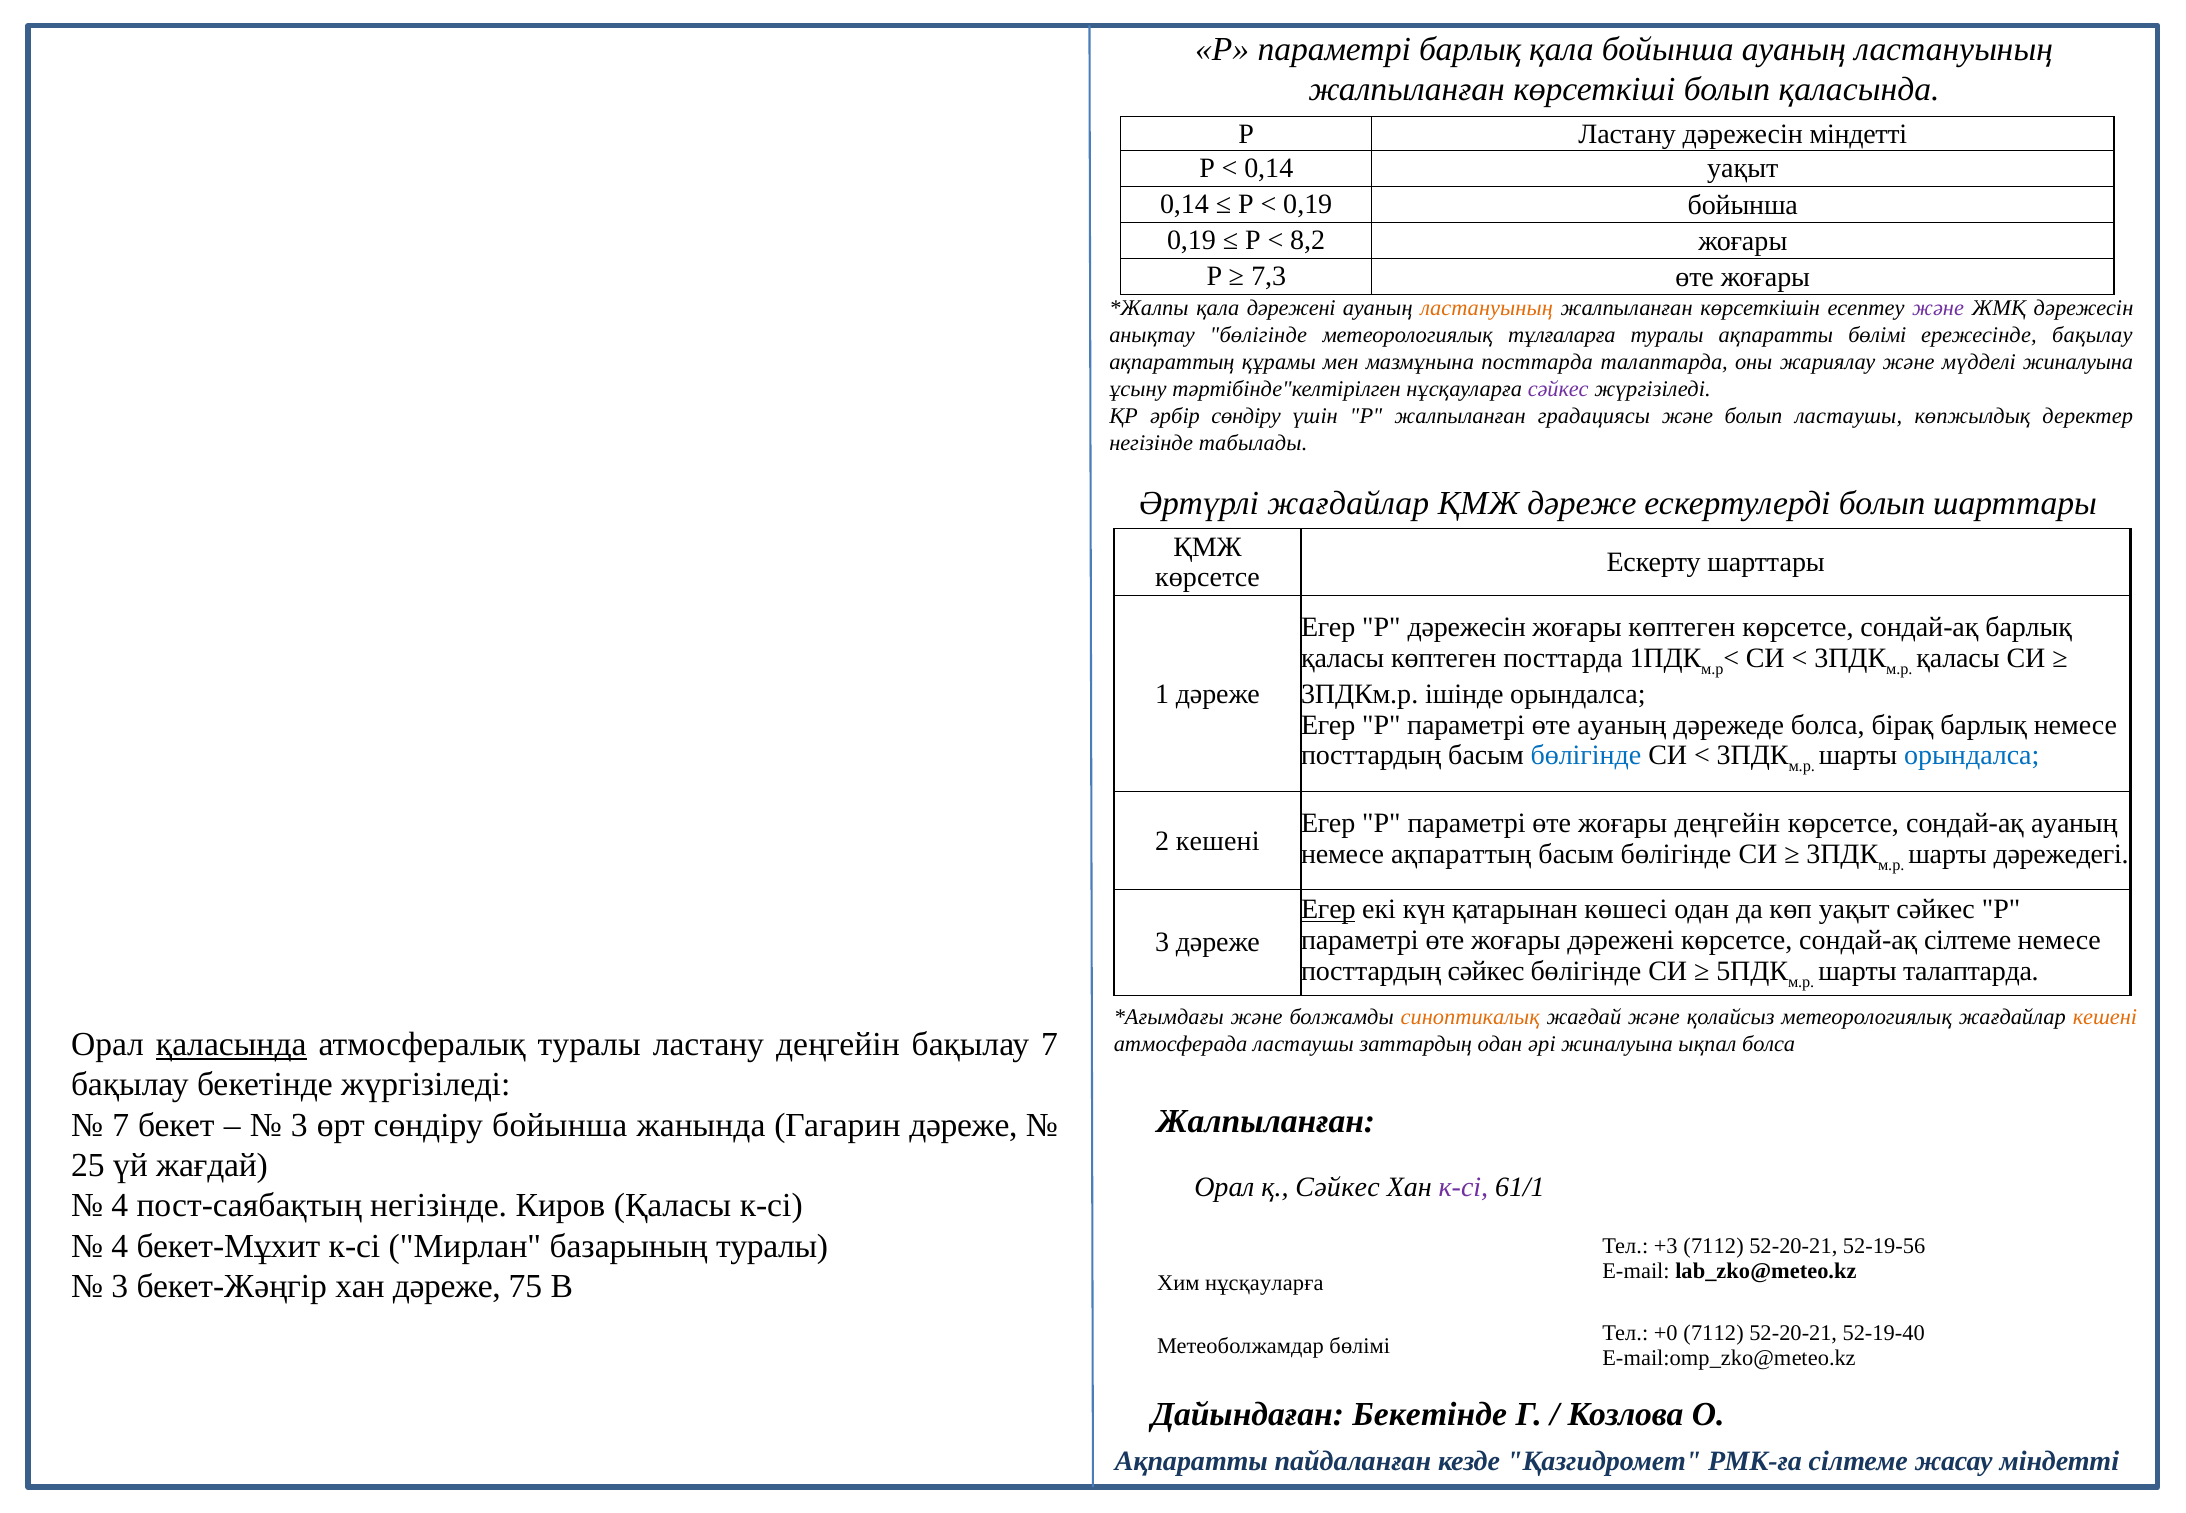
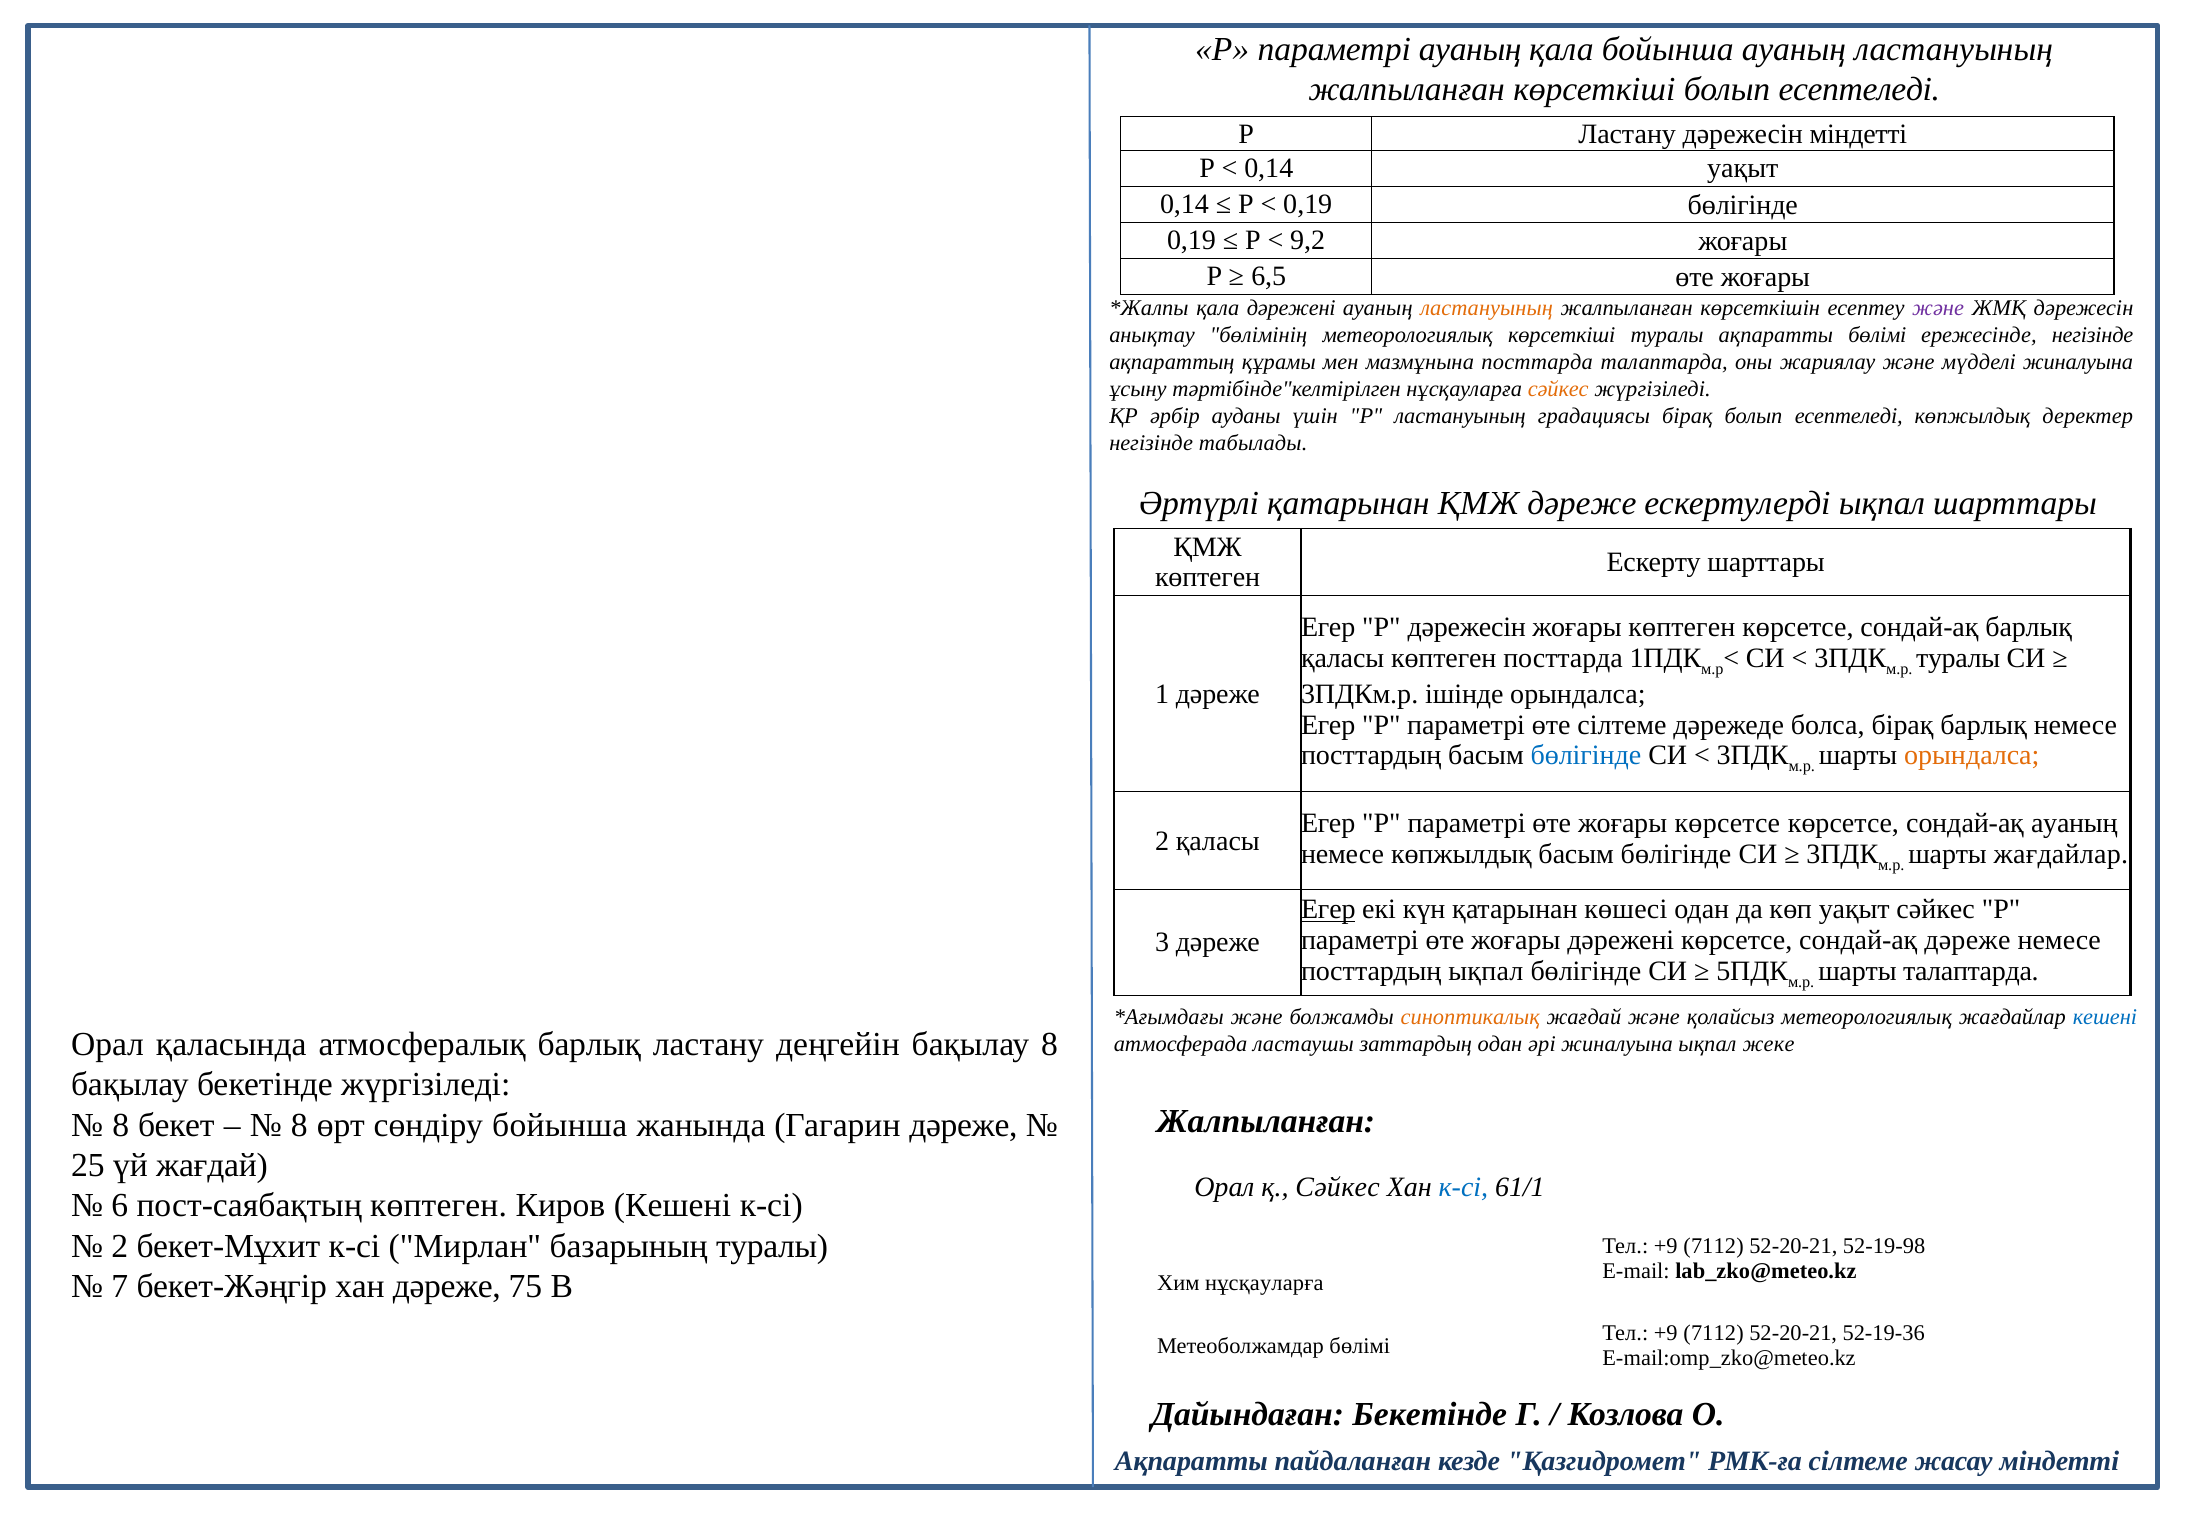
параметрі барлық: барлық -> ауаның (1470, 49)
көрсеткіші болып қаласында: қаласында -> есептеледі (1859, 89)
0,19 бойынша: бойынша -> бөлігінде (1743, 205)
8,2: 8,2 -> 9,2 (1308, 241)
7,3: 7,3 -> 6,5 (1269, 277)
анықтау бөлігінде: бөлігінде -> бөлімінің (1259, 335)
метеорологиялық тұлғаларға: тұлғаларға -> көрсеткіші (1562, 335)
ережесінде бақылау: бақылау -> негізінде (2093, 335)
сәйкес colour: purple -> orange (1558, 389)
әрбір сөндіру: сөндіру -> ауданы (1246, 416)
Р жалпыланған: жалпыланған -> ластануының (1460, 416)
градациясы және: және -> бірақ (1687, 416)
ластаушы: ластаушы -> есептеледі (1849, 416)
Әртүрлі жағдайлар: жағдайлар -> қатарынан (1348, 503)
ескертулерді болып: болып -> ықпал (1882, 503)
көрсетсе: көрсетсе -> көптеген (1208, 578)
қаласы: қаласы -> туралы (1958, 659)
өте ауаның: ауаның -> сілтеме (1622, 725)
орындалса colour: blue -> orange (1972, 756)
жоғары деңгейін: деңгейін -> көрсетсе (1727, 823)
2 кешені: кешені -> қаласы (1218, 841)
немесе ақпараттың: ақпараттың -> көпжылдық (1461, 854)
шарты дәрежедегі: дәрежедегі -> жағдайлар (2061, 854)
сондай-ақ сілтеме: сілтеме -> дәреже (1967, 941)
посттардың сәйкес: сәйкес -> ықпал (1486, 972)
кешені colour: orange -> blue (2105, 1018)
қаласында underline: present -> none (231, 1045)
атмосфералық туралы: туралы -> барлық (589, 1045)
бақылау 7: 7 -> 8 (1050, 1045)
ықпал болса: болса -> жеке (1769, 1045)
7: 7 -> 8 (121, 1125)
3: 3 -> 8 (299, 1125)
к-сі colour: purple -> blue (1463, 1187)
4: 4 -> 6 (120, 1206)
пост-саябақтың негізінде: негізінде -> көптеген (439, 1206)
Киров Қаласы: Қаласы -> Кешені (673, 1206)
4: 4 -> 2 (120, 1246)
+3: +3 -> +9 (1666, 1246)
52-19-56: 52-19-56 -> 52-19-98 (1884, 1246)
3: 3 -> 7 (120, 1287)
+0: +0 -> +9 (1666, 1334)
52-19-40: 52-19-40 -> 52-19-36 (1884, 1334)
